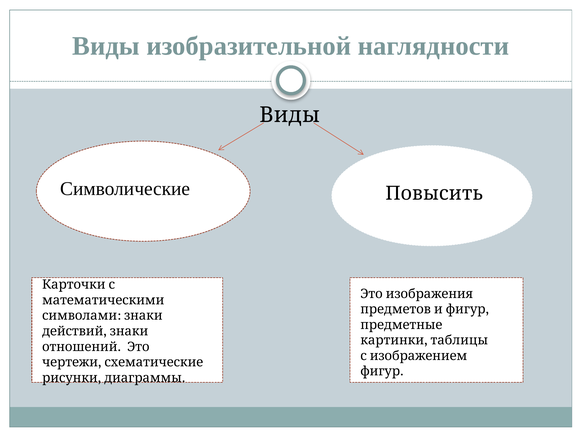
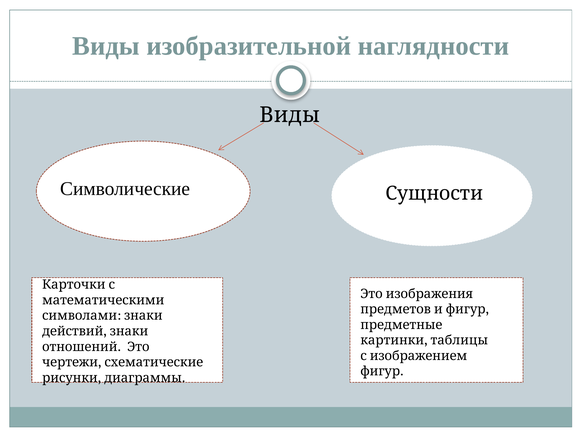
Повысить: Повысить -> Сущности (434, 193)
